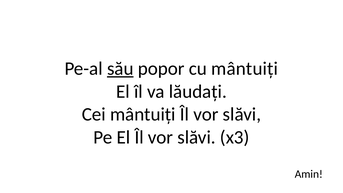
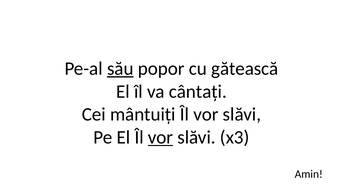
cu mântuiți: mântuiți -> gătească (245, 69)
lăudați: lăudați -> cântați (198, 92)
vor underline: none -> present (161, 137)
